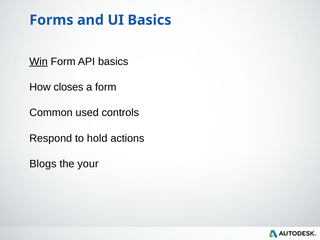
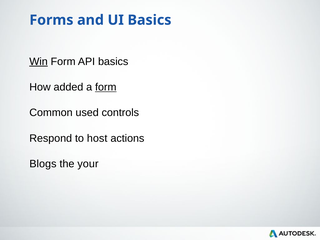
closes: closes -> added (68, 87)
form underline: none -> present (106, 87)
hold: hold -> host (97, 138)
